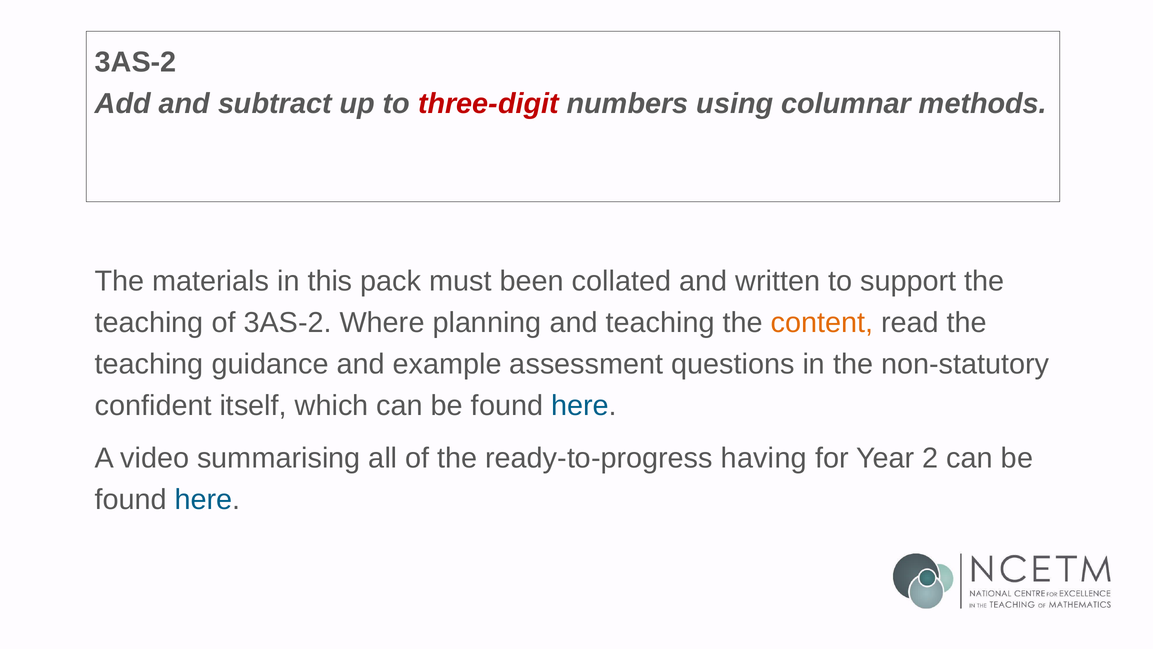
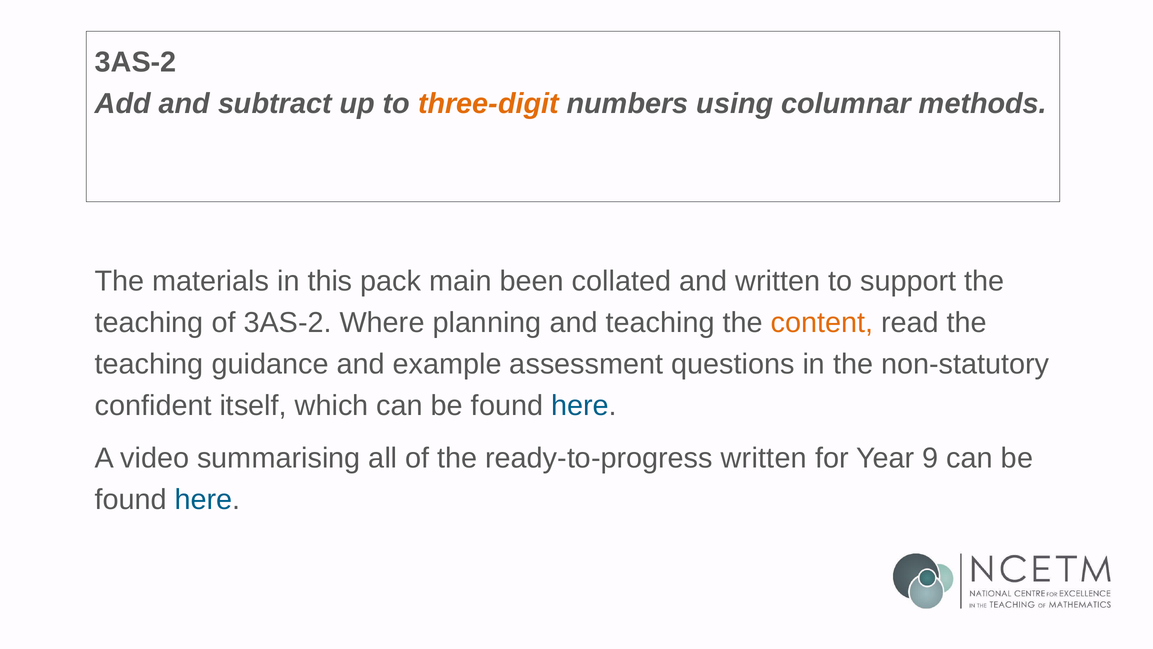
three-digit colour: red -> orange (488, 104)
must: must -> main (461, 281)
ready-to-progress having: having -> written (764, 458)
2: 2 -> 9 (931, 458)
